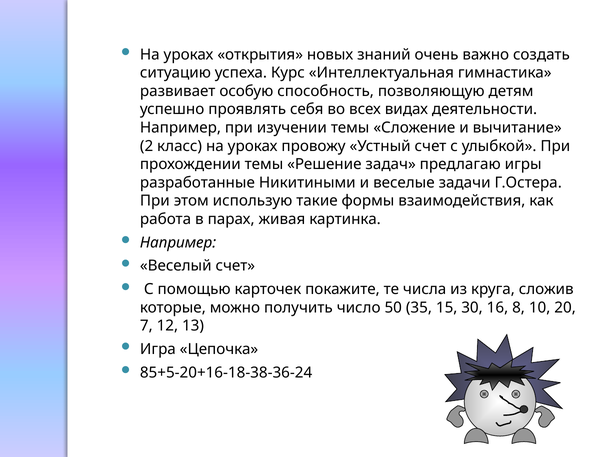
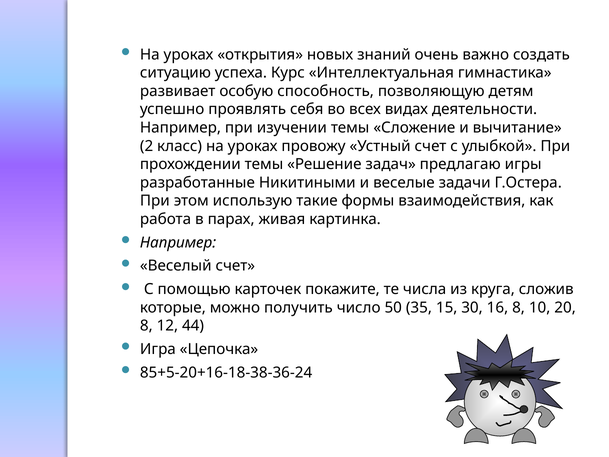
7: 7 -> 8 (146, 326)
13: 13 -> 44 (193, 326)
